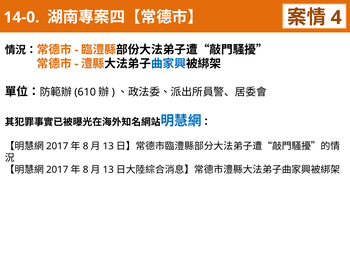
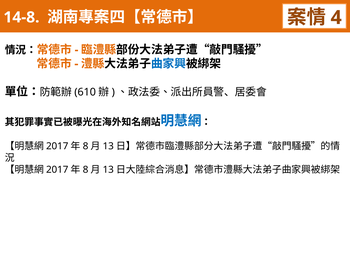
14-0: 14-0 -> 14-8 (21, 17)
